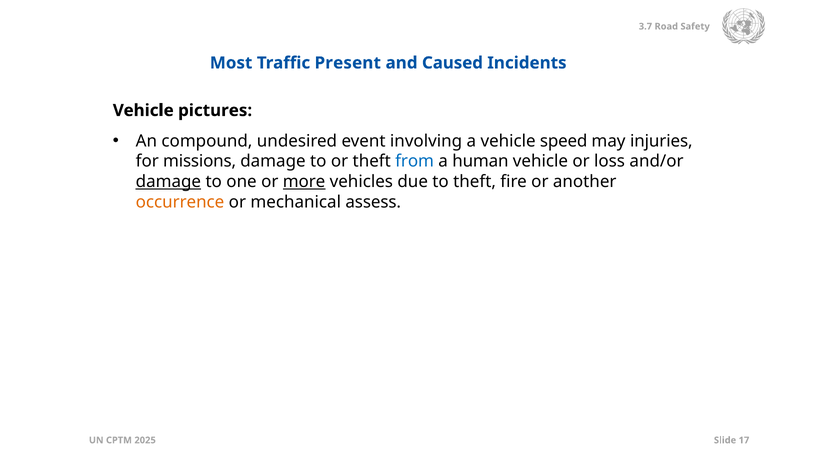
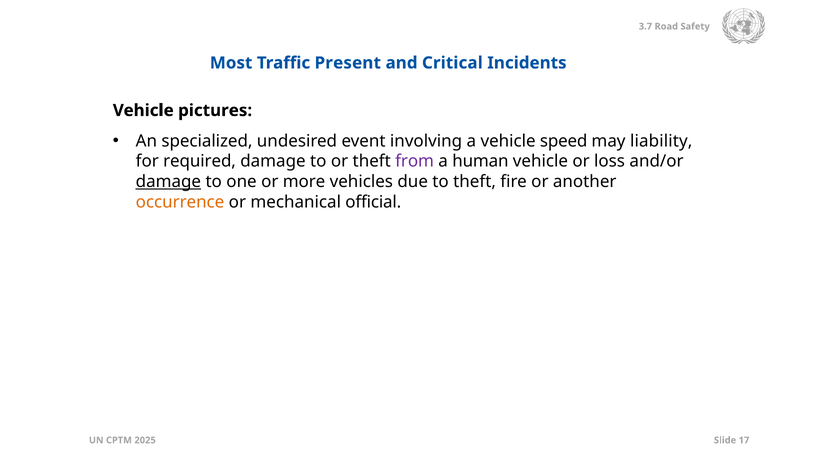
Caused: Caused -> Critical (452, 63)
compound: compound -> specialized (207, 141)
injuries: injuries -> liability (661, 141)
missions: missions -> required (200, 161)
from colour: blue -> purple (415, 161)
more underline: present -> none (304, 182)
assess: assess -> official (373, 202)
